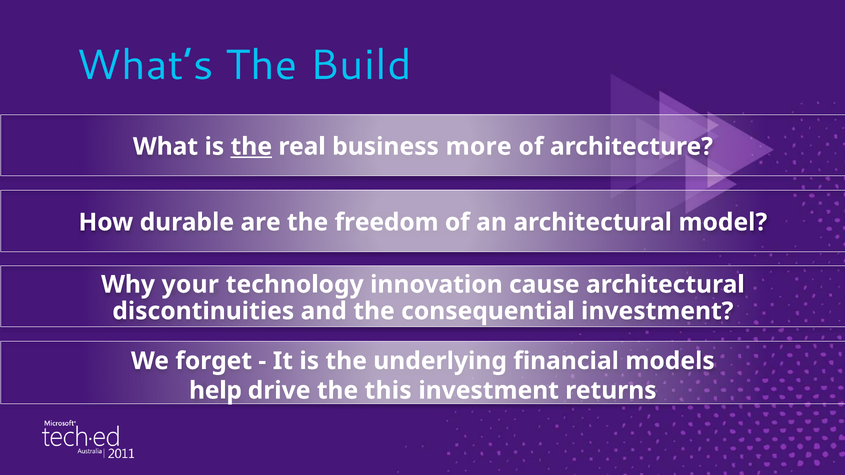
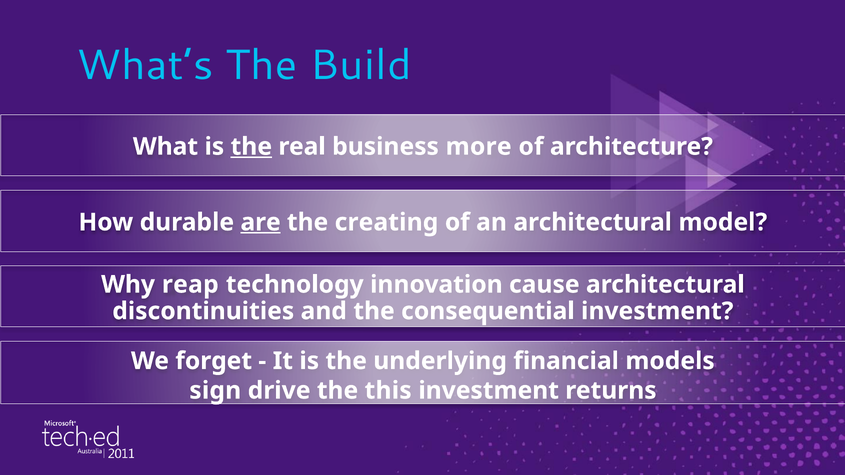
are underline: none -> present (261, 222)
freedom: freedom -> creating (386, 222)
your: your -> reap (190, 285)
help: help -> sign (215, 391)
